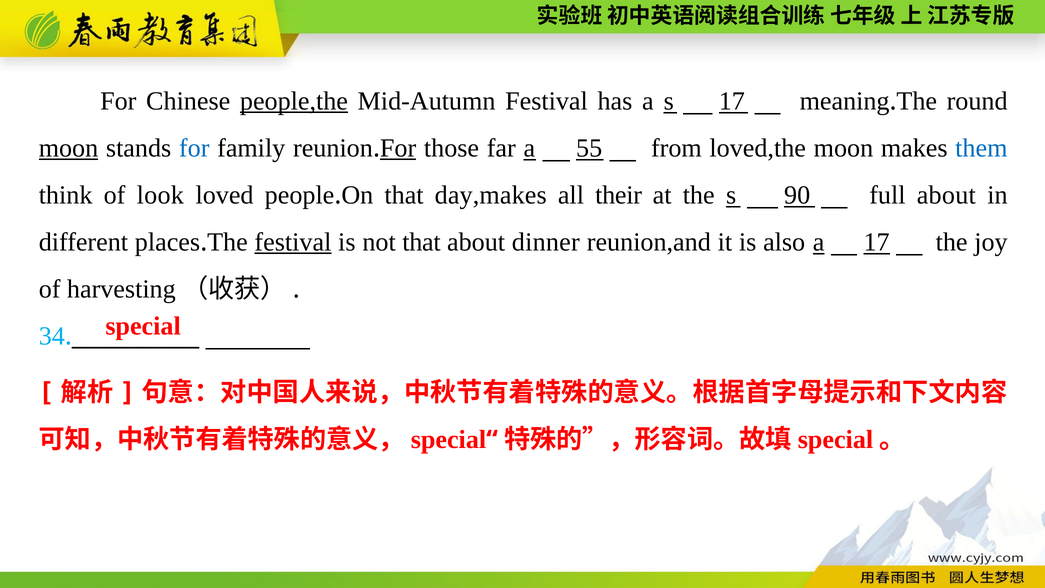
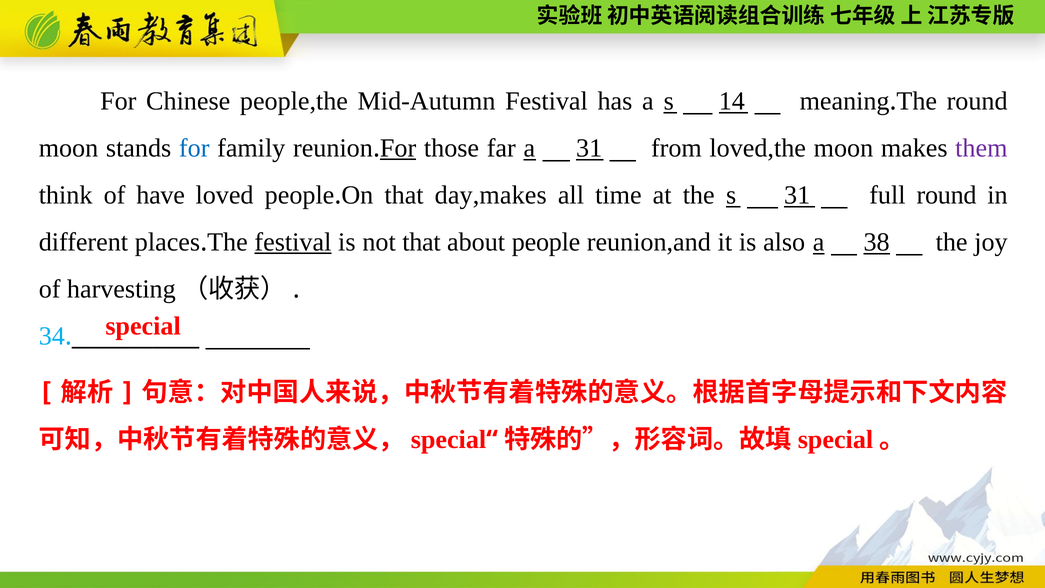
people,the underline: present -> none (294, 101)
s 17: 17 -> 14 (732, 101)
moon underline: present -> none (68, 148)
a 55: 55 -> 31 (589, 148)
them colour: blue -> purple (981, 148)
look: look -> have (161, 195)
their: their -> time (618, 195)
s 90: 90 -> 31 (797, 195)
full about: about -> round (947, 195)
about dinner: dinner -> people (546, 242)
a 17: 17 -> 38 (877, 242)
